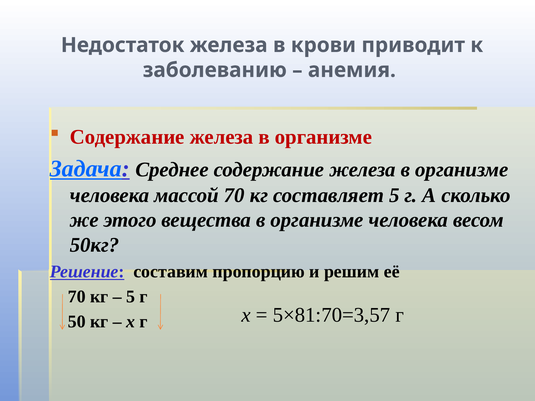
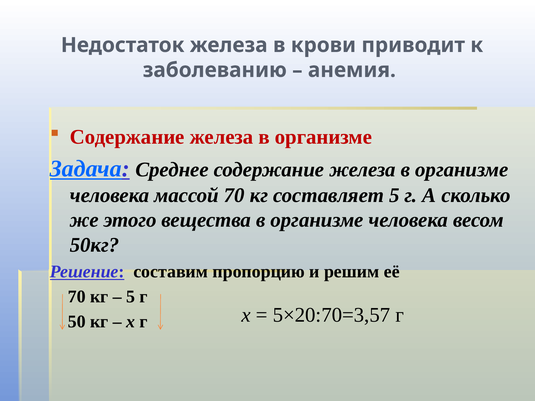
5×81:70=3,57: 5×81:70=3,57 -> 5×20:70=3,57 (332, 315)
